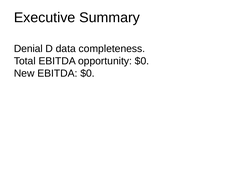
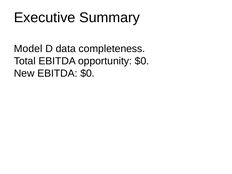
Denial: Denial -> Model (28, 49)
